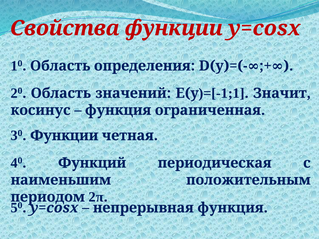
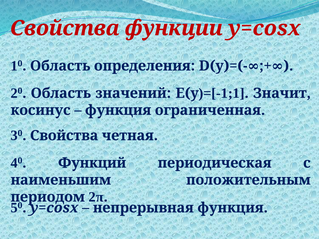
Функции: Функции -> Свойства (64, 136)
